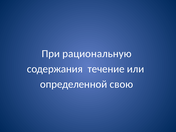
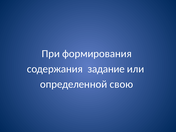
рациональную: рациональную -> формирования (97, 54)
течение: течение -> задание (106, 69)
